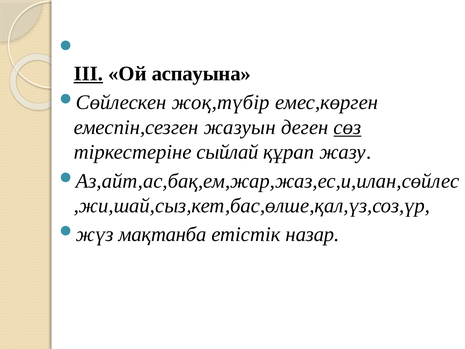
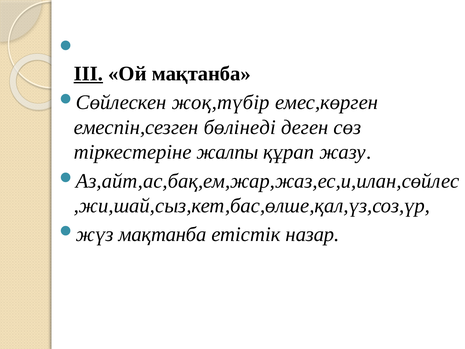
Ой аспауына: аспауына -> мақтанба (201, 74)
жазуын: жазуын -> бөлінеді (240, 127)
сөз underline: present -> none (347, 127)
сыйлай: сыйлай -> жалпы (228, 152)
